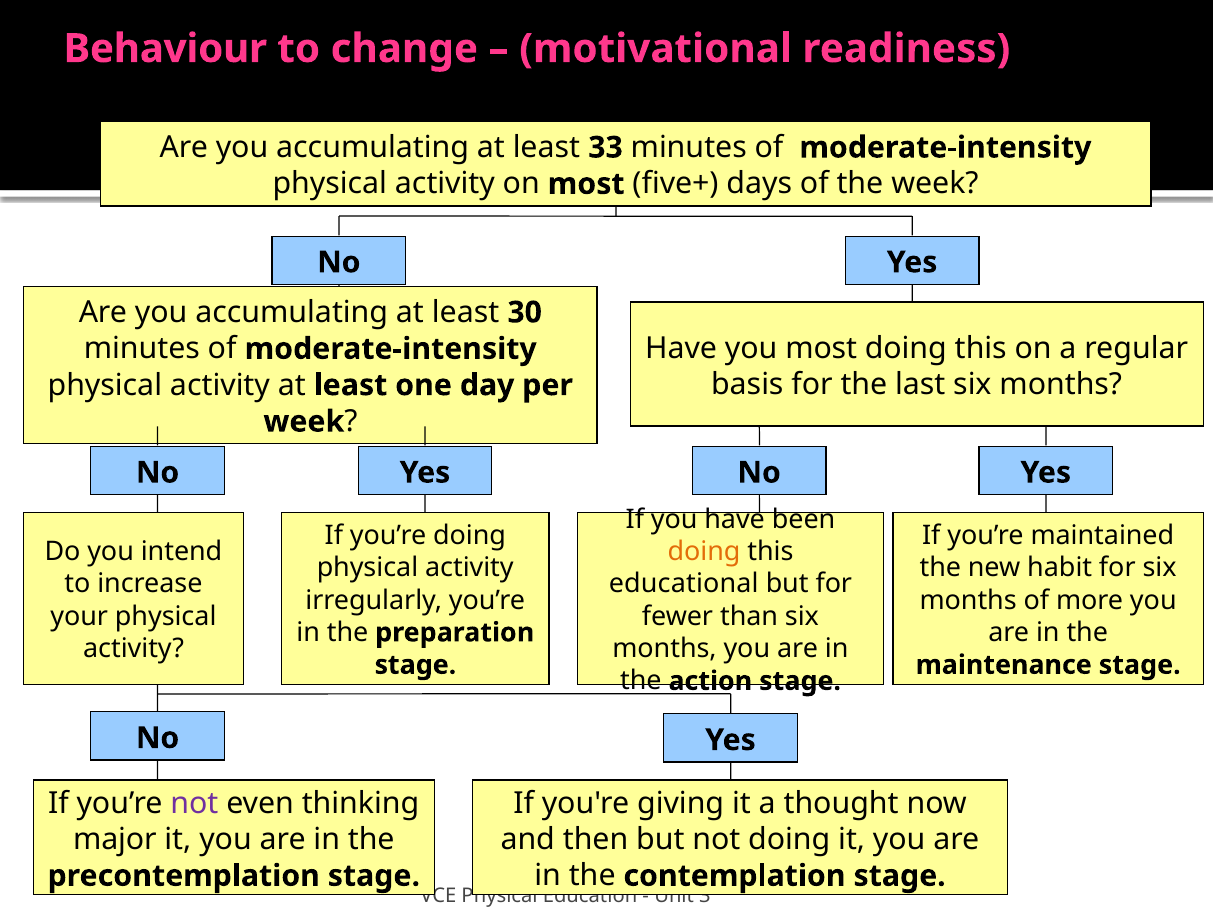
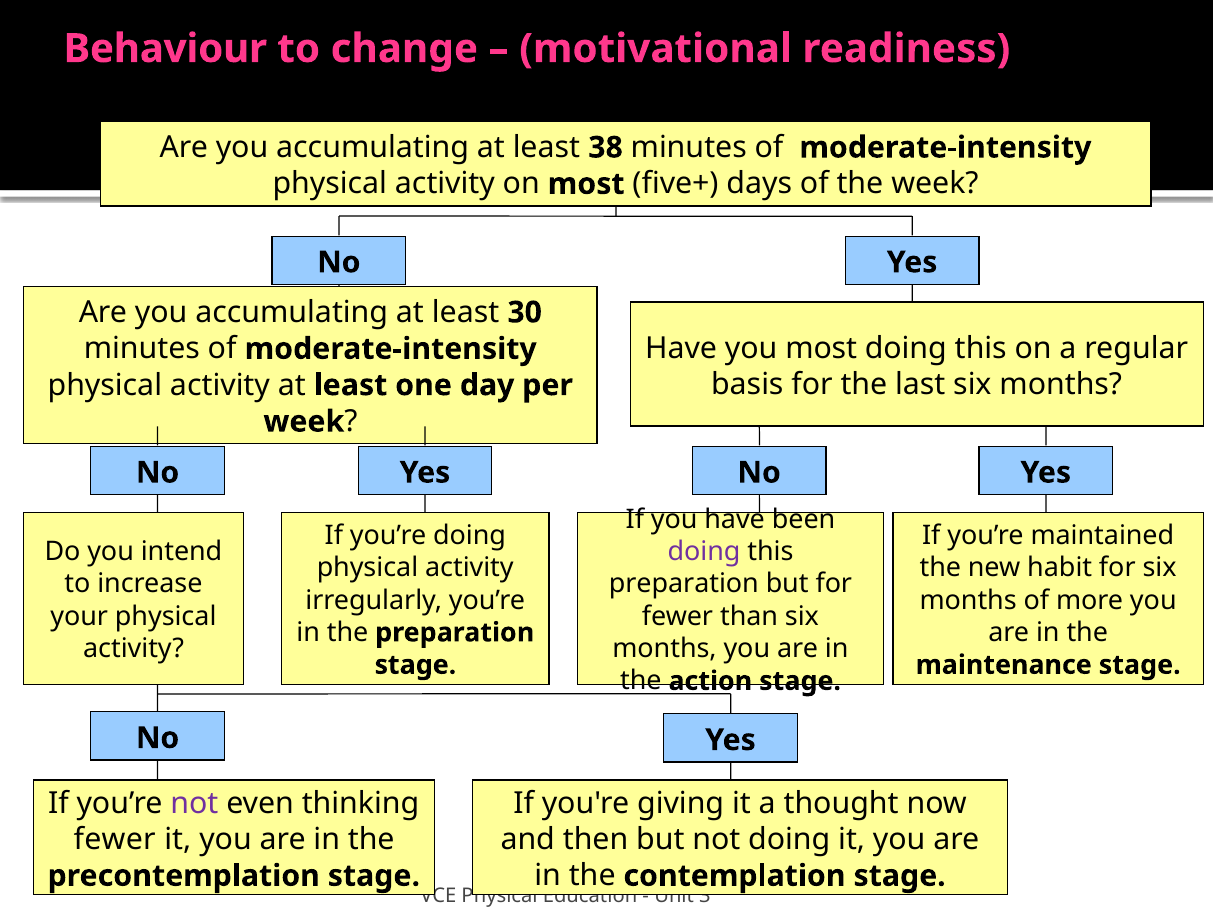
33: 33 -> 38 (606, 147)
doing colour: orange -> purple (704, 552)
educational: educational -> preparation (684, 584)
major: major -> fewer (115, 839)
